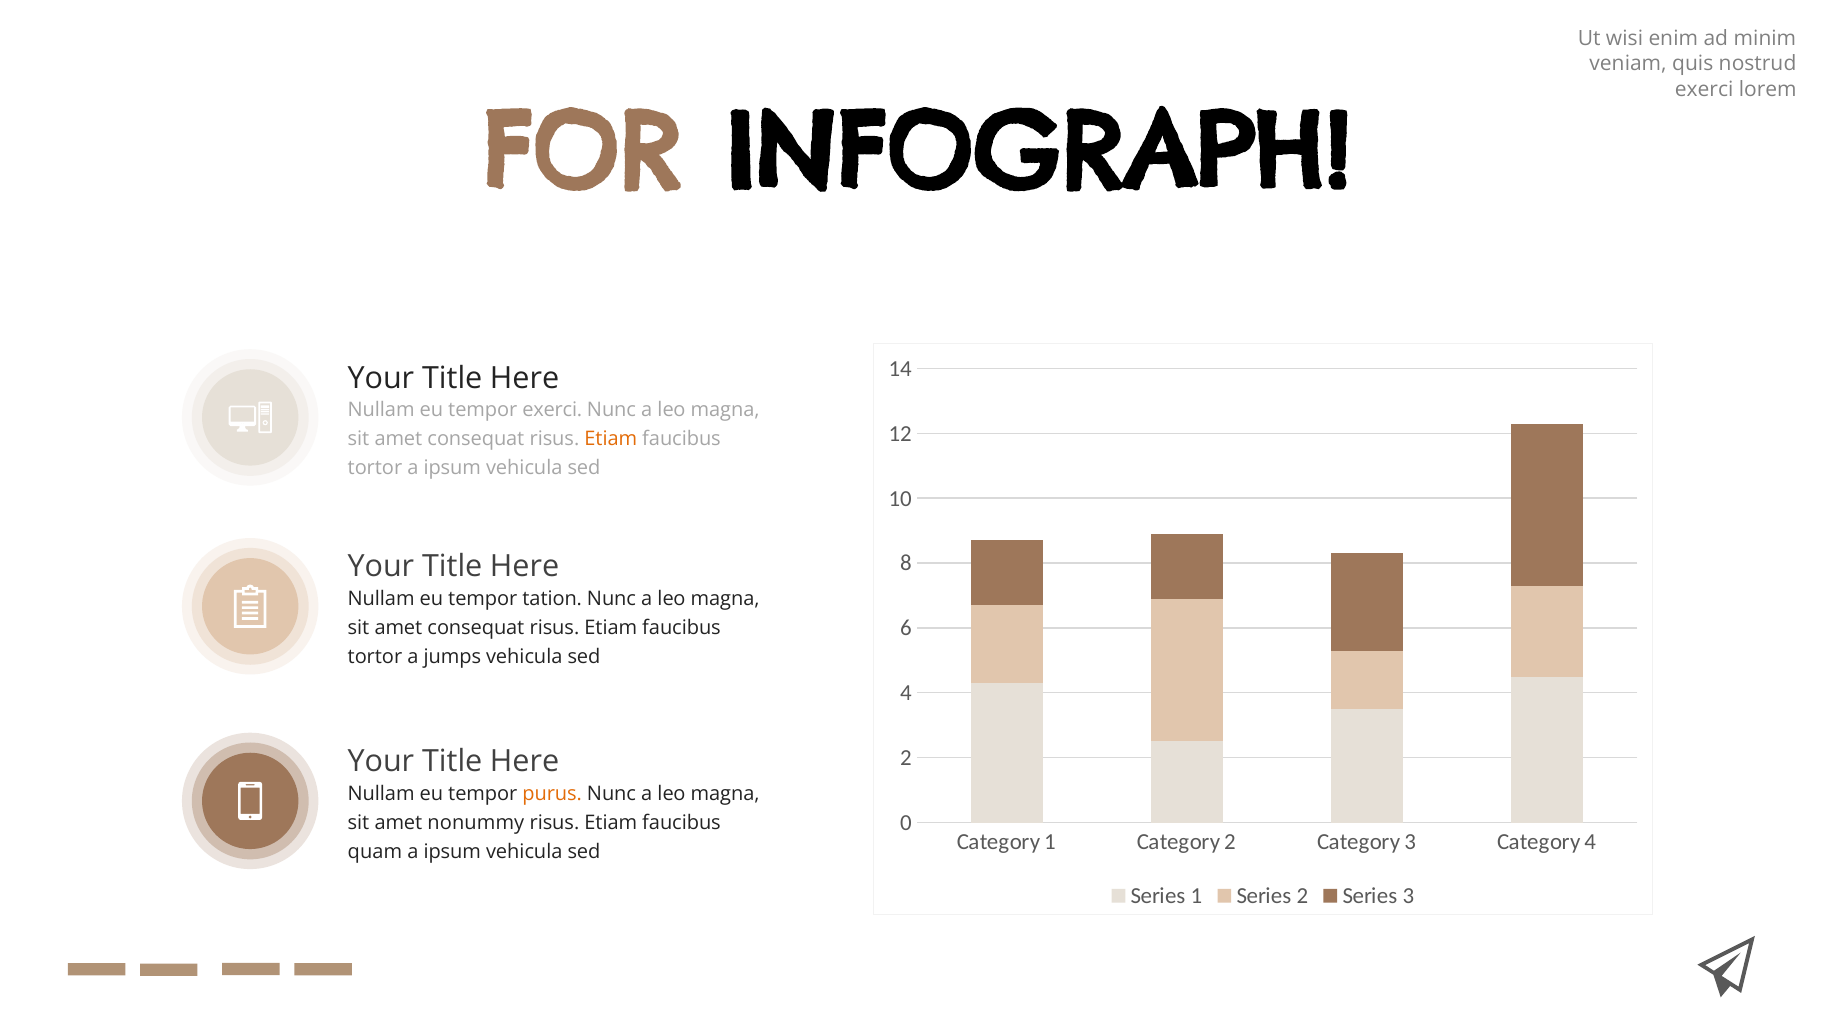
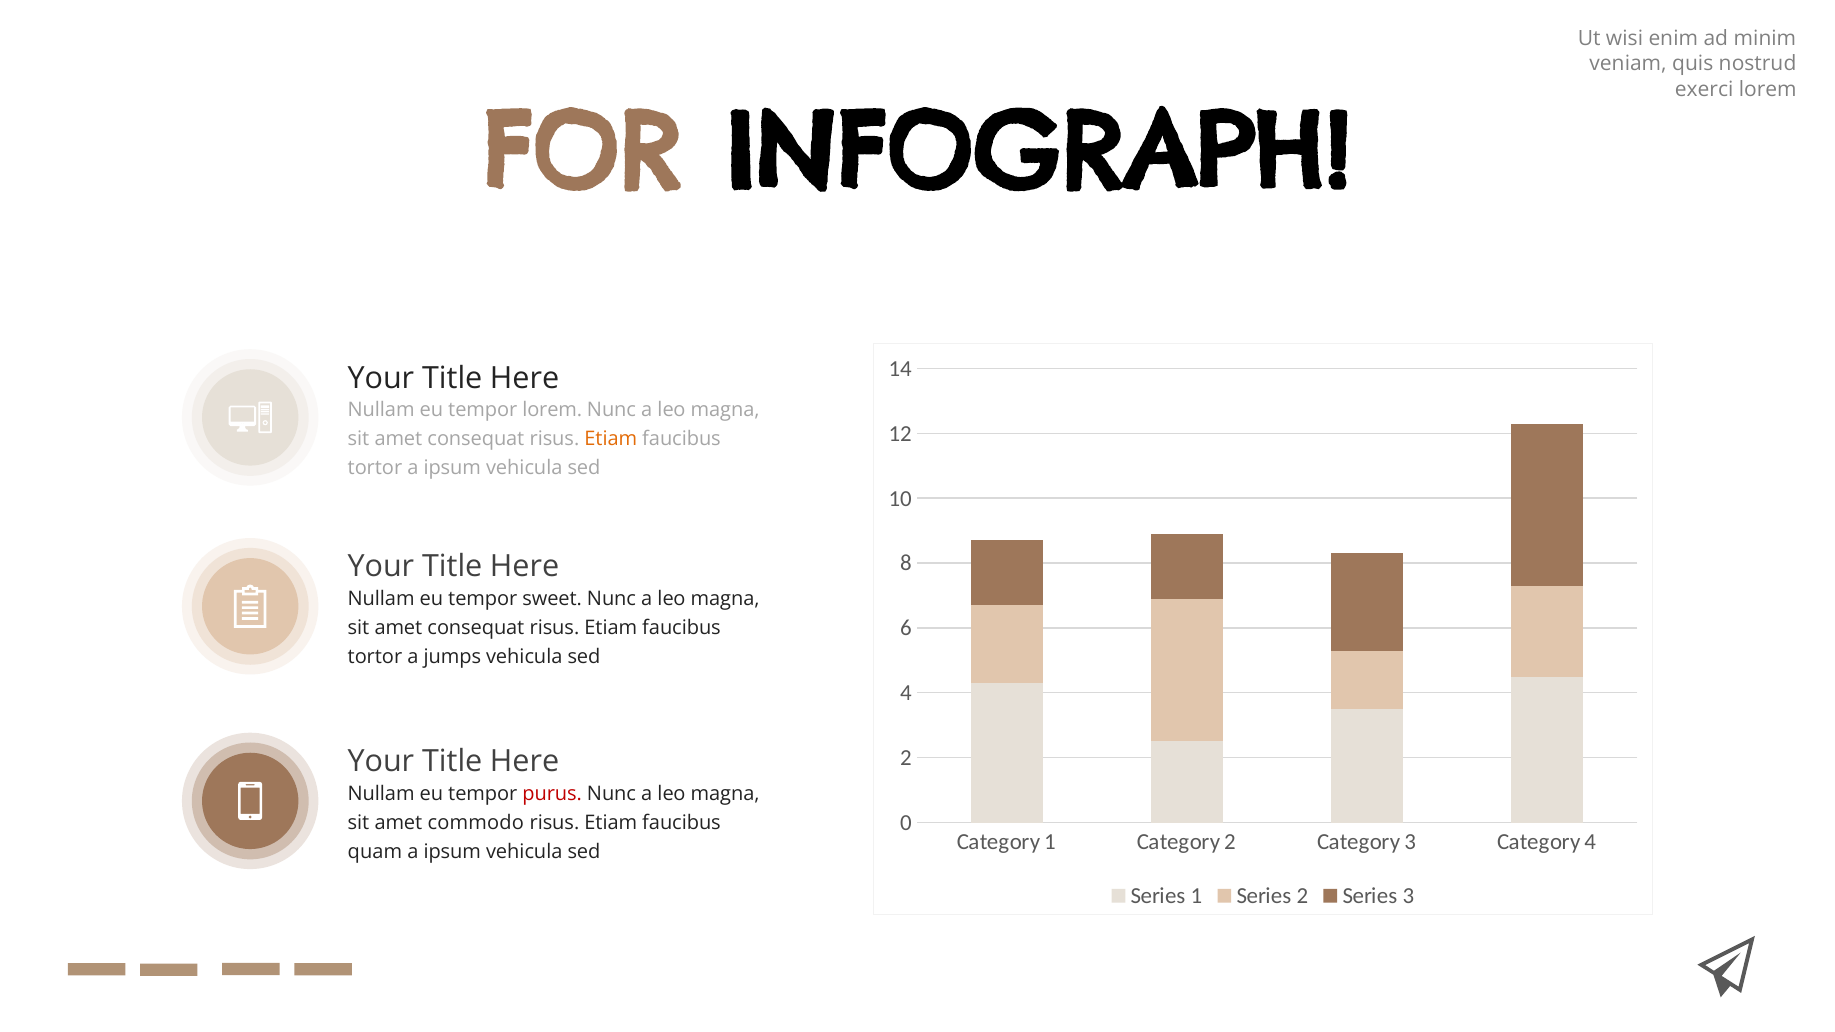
tempor exerci: exerci -> lorem (552, 410)
tation: tation -> sweet (552, 599)
purus colour: orange -> red (552, 794)
nonummy: nonummy -> commodo (476, 823)
